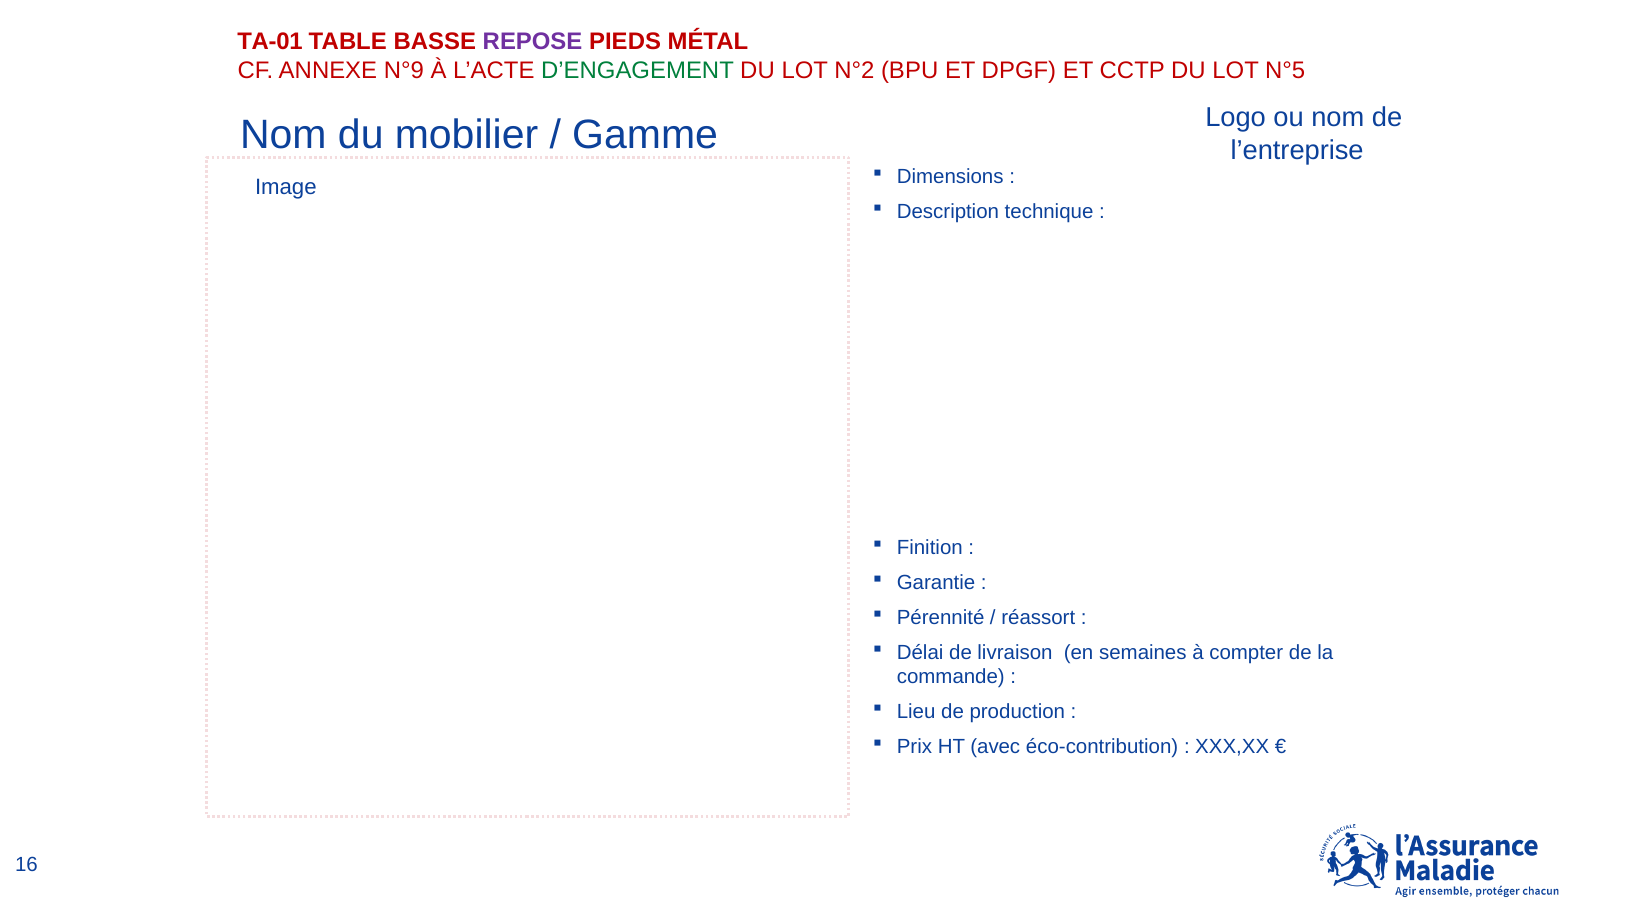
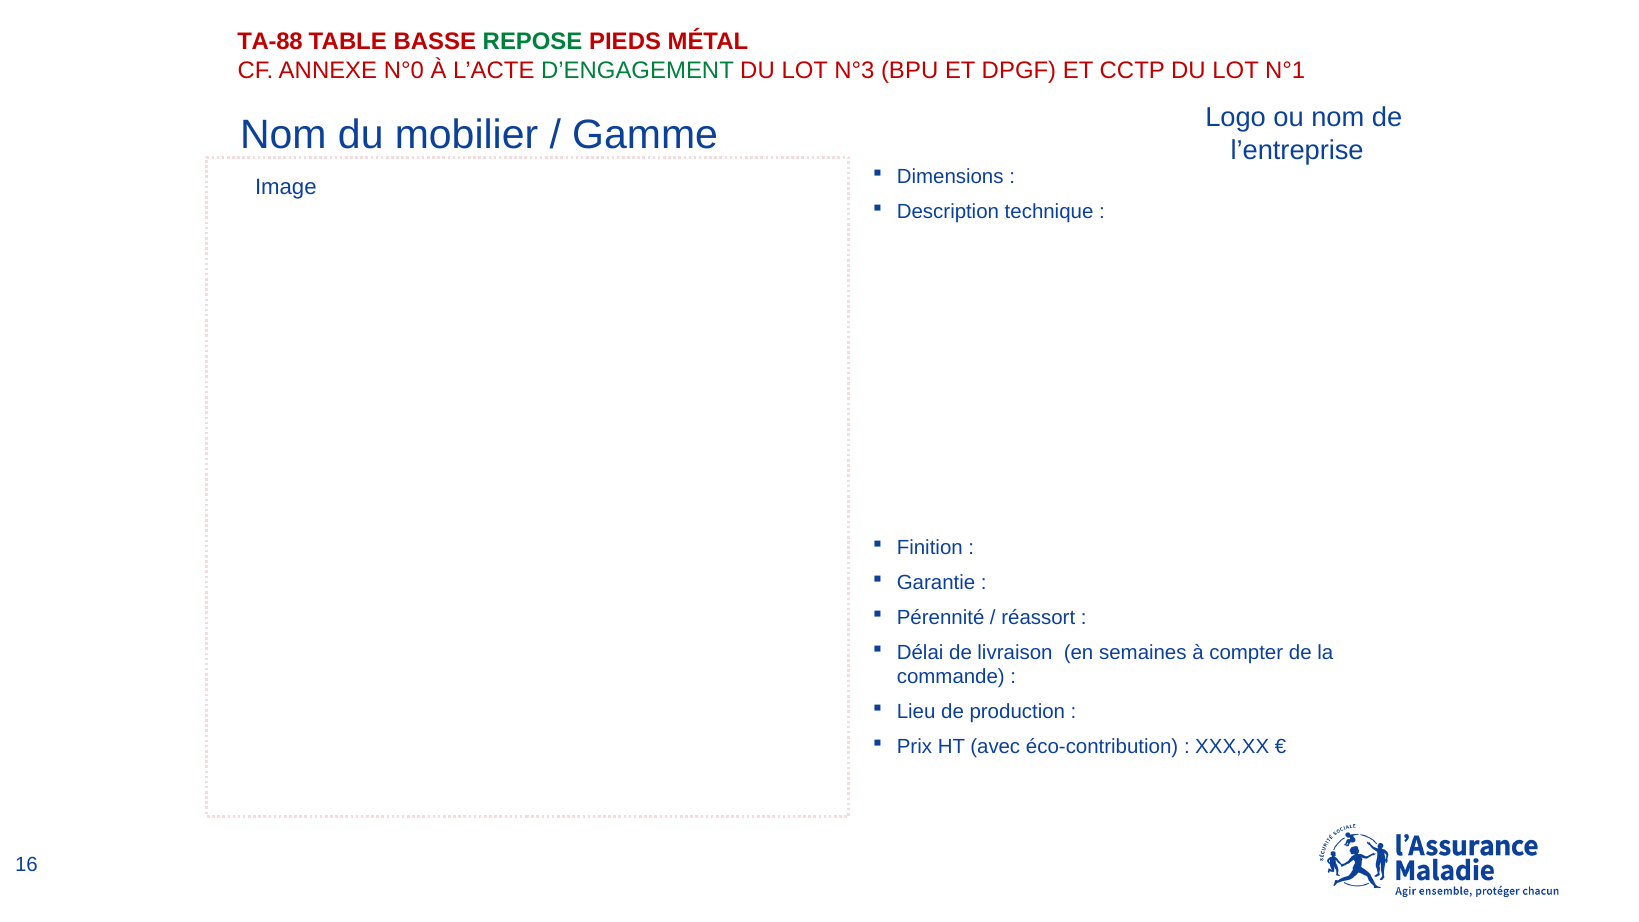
TA-01: TA-01 -> TA-88 (270, 42)
REPOSE colour: purple -> green (533, 42)
N°9: N°9 -> N°0 (404, 70)
N°2: N°2 -> N°3 (854, 70)
N°5: N°5 -> N°1 (1285, 70)
